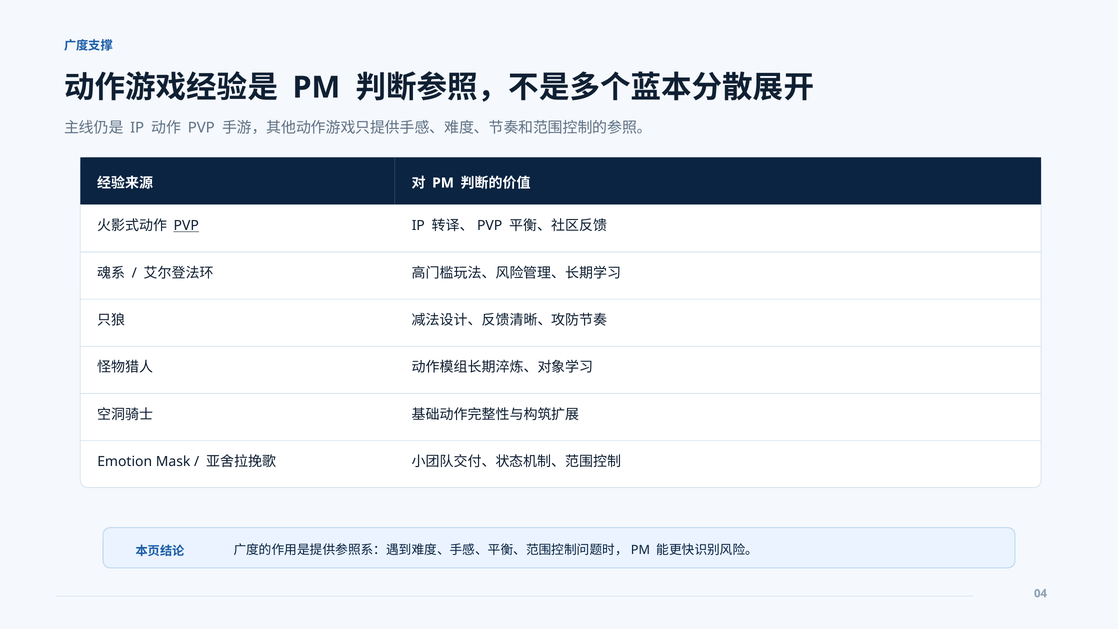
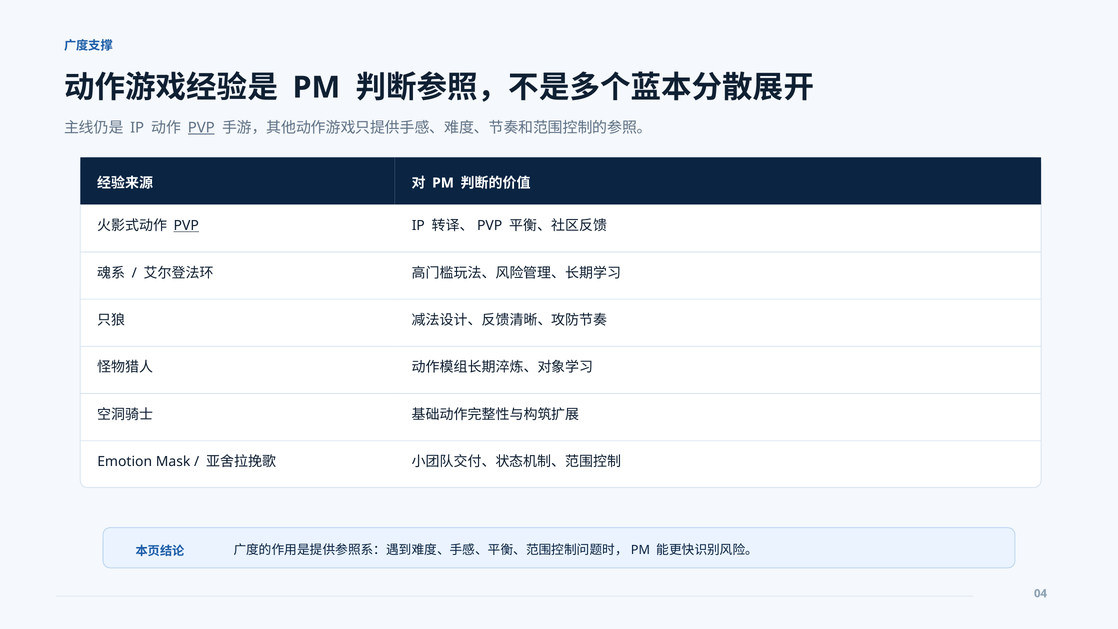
PVP underline: none -> present (201, 128)
